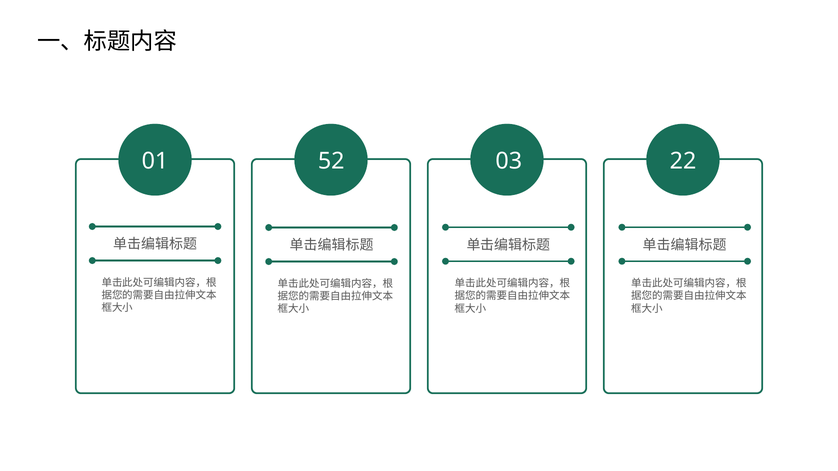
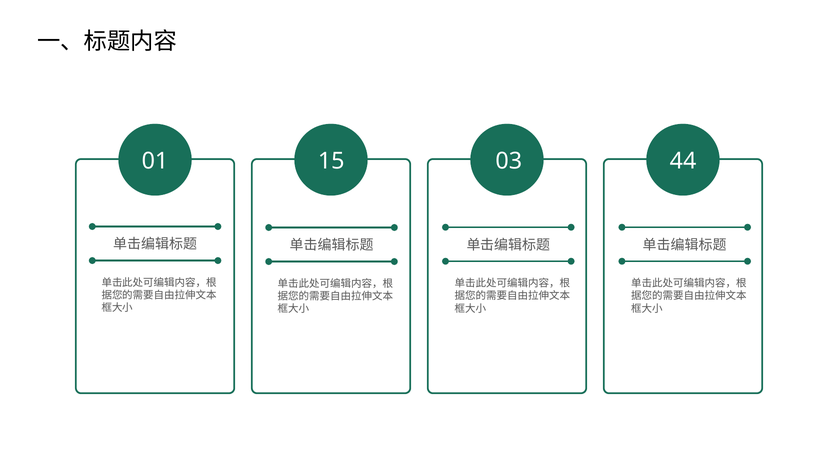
52: 52 -> 15 (331, 161)
22: 22 -> 44 (683, 161)
